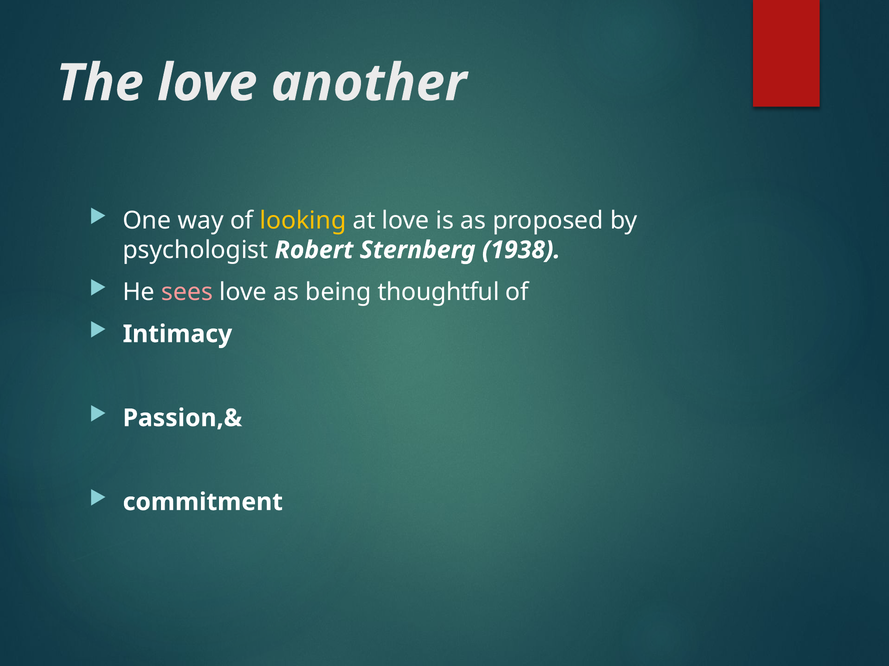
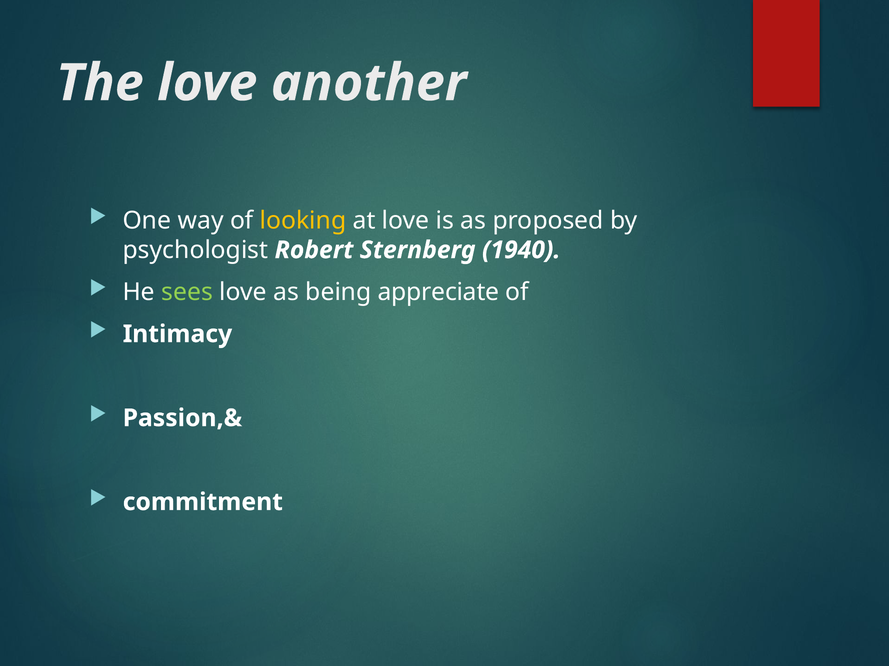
1938: 1938 -> 1940 (521, 250)
sees colour: pink -> light green (187, 292)
thoughtful: thoughtful -> appreciate (439, 292)
